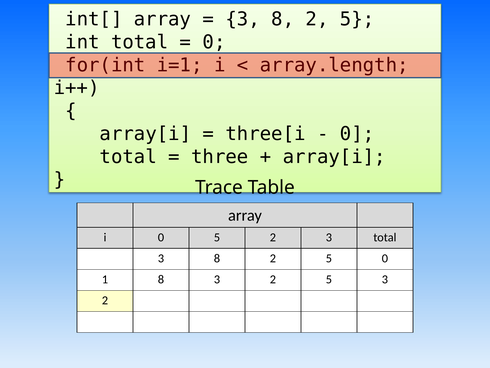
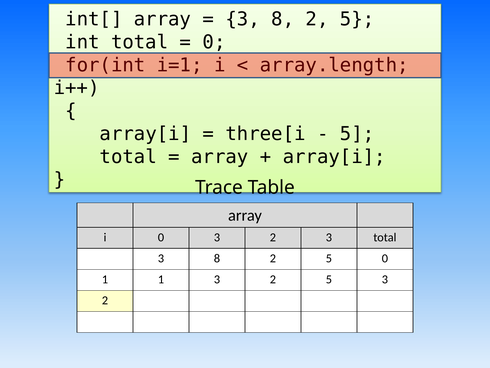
0: 0 -> 5 (357, 134)
three: three -> array (220, 157)
0 5: 5 -> 3 (217, 237)
1 8: 8 -> 1 (161, 279)
